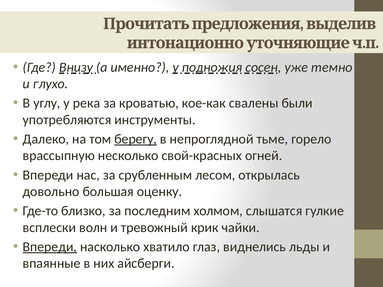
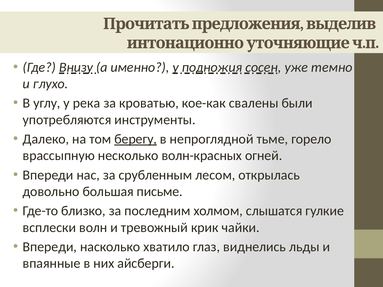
свой-красных: свой-красных -> волн-красных (202, 156)
оценку: оценку -> письме (160, 192)
Впереди underline: present -> none (50, 247)
